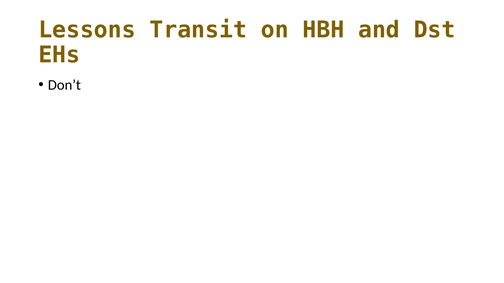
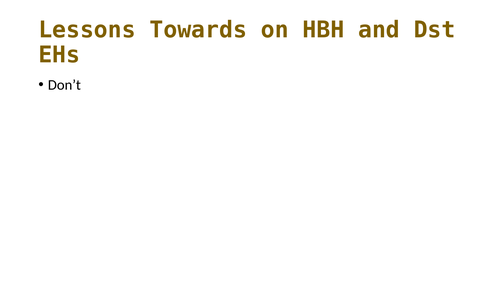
Transit: Transit -> Towards (198, 30)
